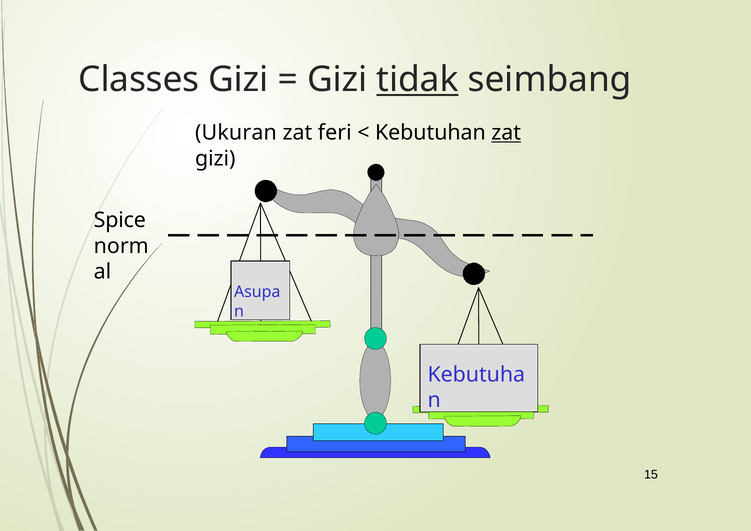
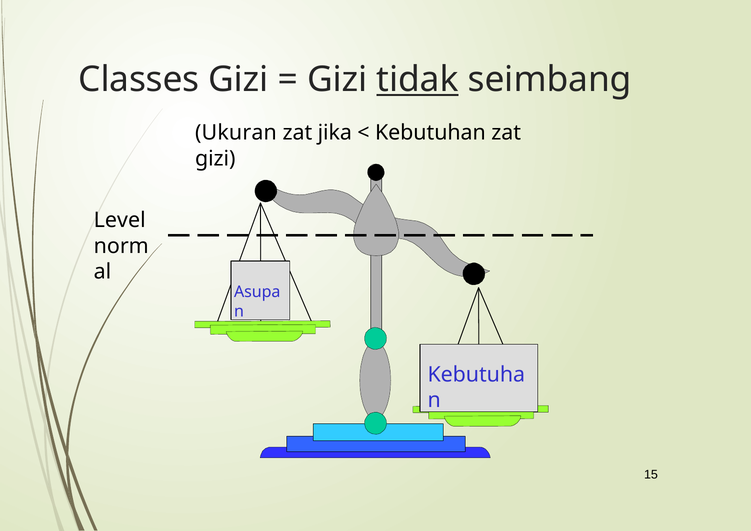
feri: feri -> jika (335, 133)
zat underline: present -> none (506, 133)
Spice: Spice -> Level (120, 220)
